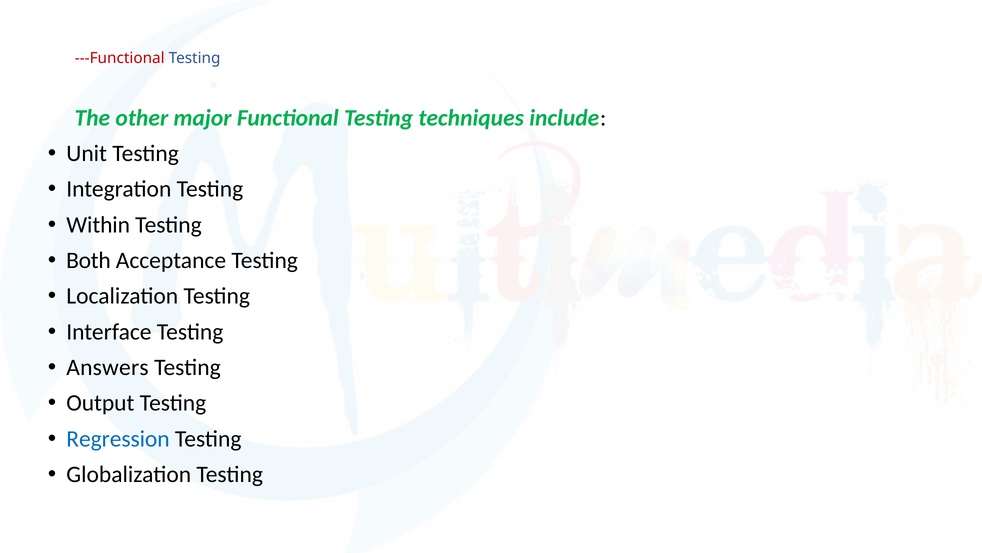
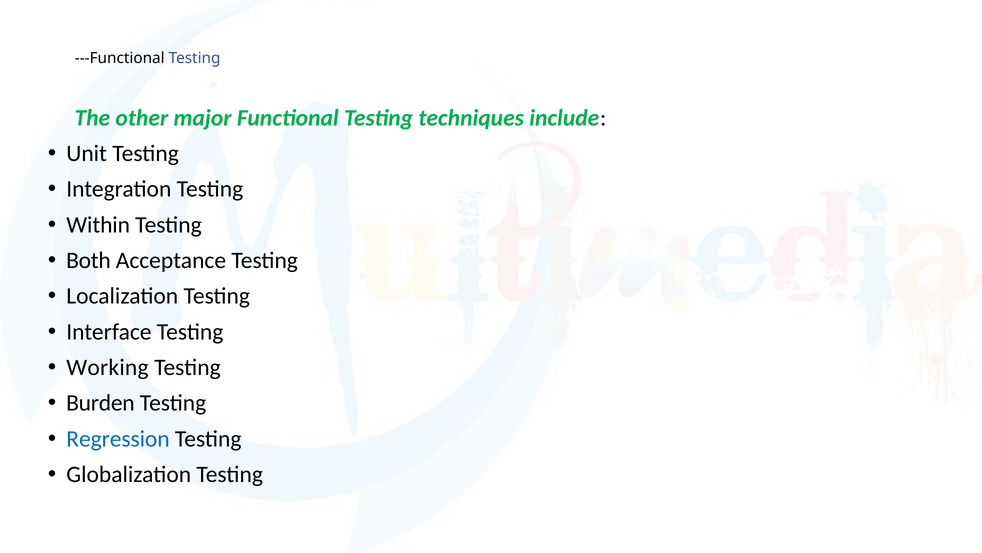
---Functional colour: red -> black (120, 58)
Answers: Answers -> Working (107, 367)
Output: Output -> Burden (100, 403)
